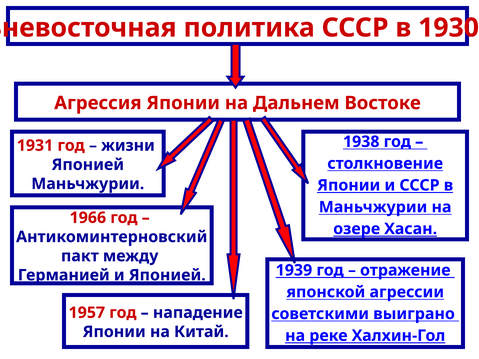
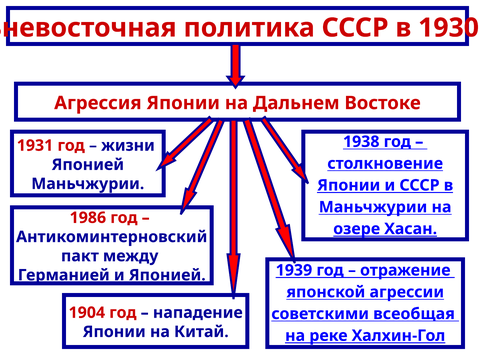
1966: 1966 -> 1986 (88, 218)
1957: 1957 -> 1904 (87, 313)
выиграно: выиграно -> всеобщая (414, 314)
